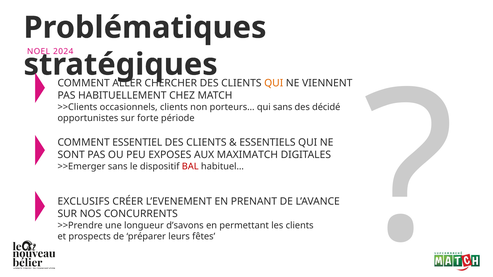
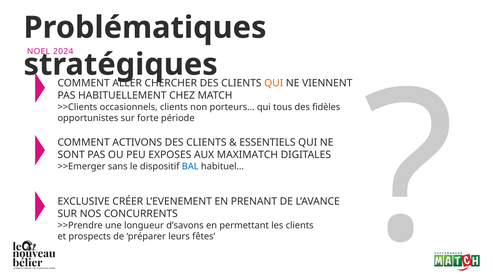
qui sans: sans -> tous (283, 107)
décidé: décidé -> fidèles (326, 107)
ESSENTIEL: ESSENTIEL -> ACTIVONS (137, 143)
BAL colour: red -> blue (190, 166)
EXCLUSIFS: EXCLUSIFS -> EXCLUSIVE (84, 202)
